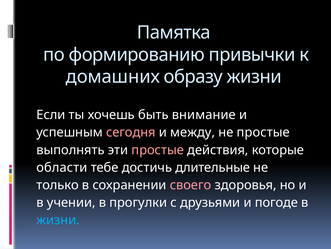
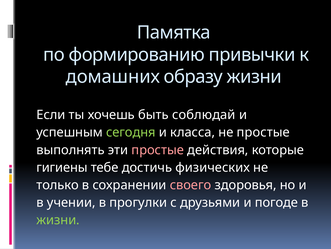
внимание: внимание -> соблюдай (204, 115)
сегодня colour: pink -> light green (131, 132)
между: между -> класса (193, 132)
области: области -> гигиены (62, 167)
длительные: длительные -> физических (213, 167)
жизни colour: light blue -> light green (58, 220)
